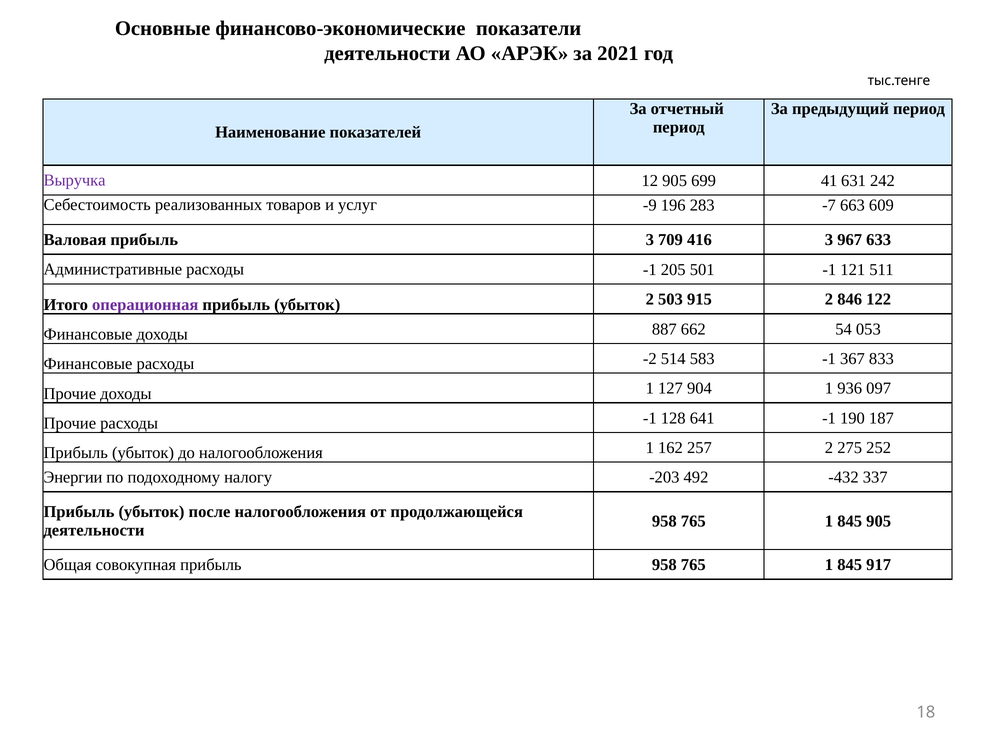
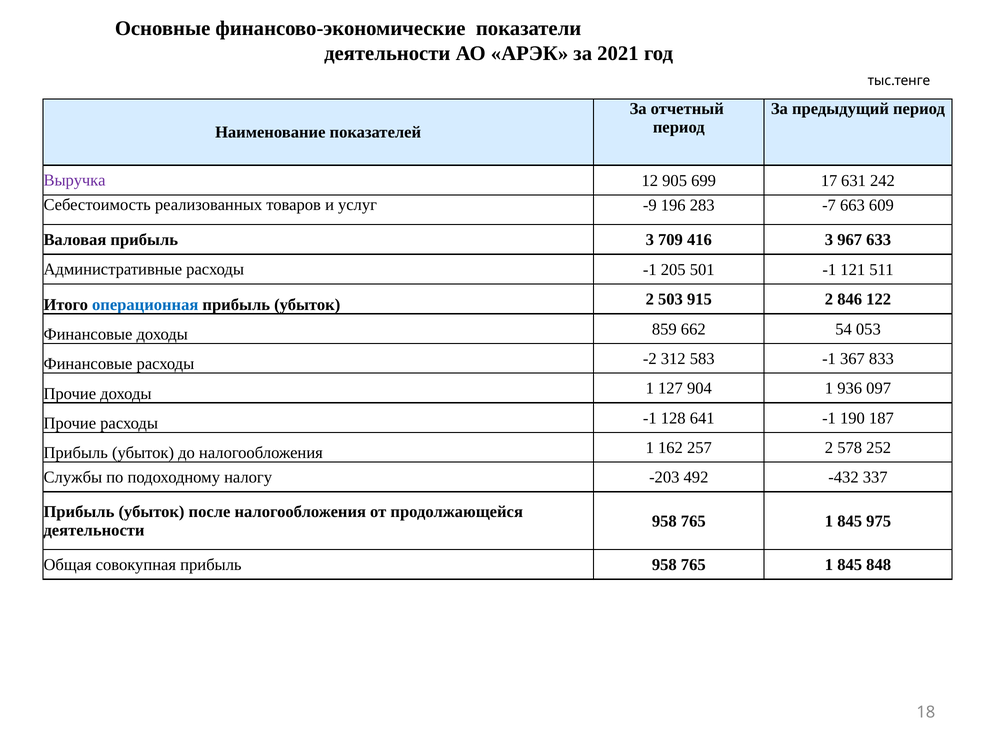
41: 41 -> 17 (829, 180)
операционная colour: purple -> blue (145, 304)
887: 887 -> 859 (664, 329)
514: 514 -> 312 (673, 358)
275: 275 -> 578 (850, 447)
Энергии: Энергии -> Службы (73, 477)
845 905: 905 -> 975 (879, 521)
917: 917 -> 848 (879, 564)
